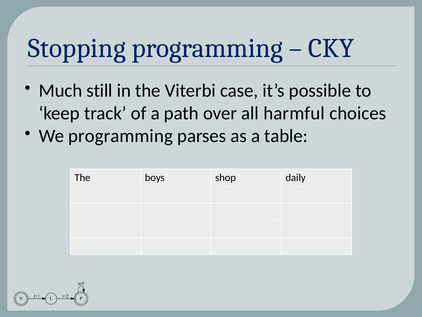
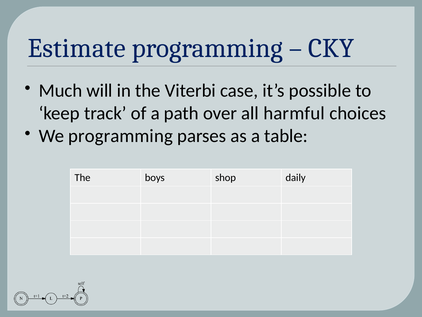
Stopping: Stopping -> Estimate (77, 48)
still: still -> will (100, 91)
